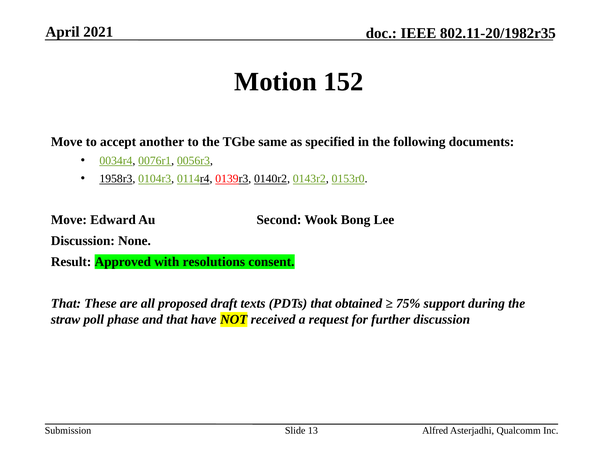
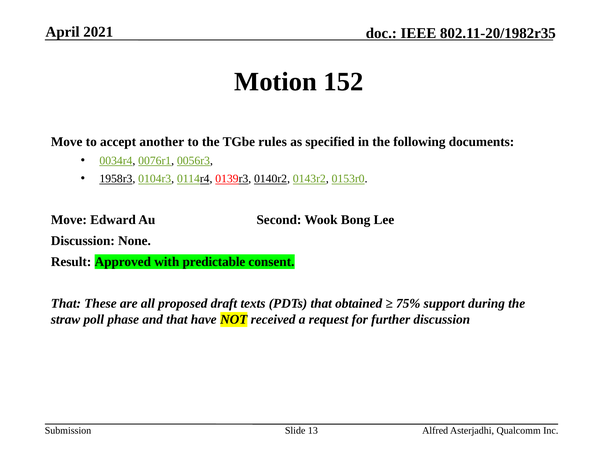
same: same -> rules (273, 141)
resolutions: resolutions -> predictable (214, 261)
